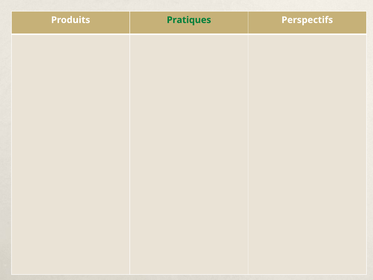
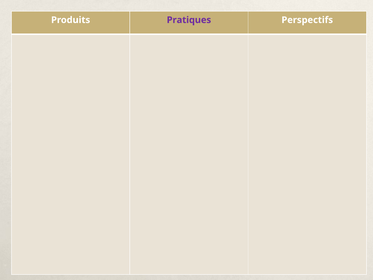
Pratiques colour: green -> purple (189, 20)
